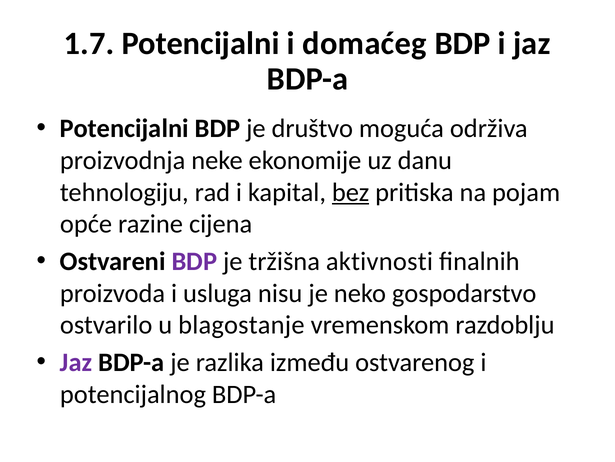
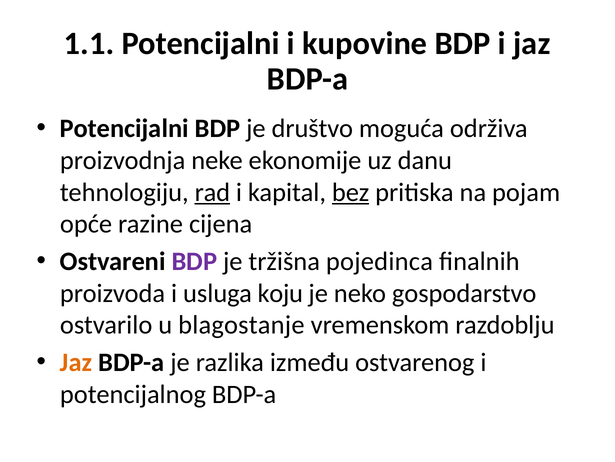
1.7: 1.7 -> 1.1 (89, 44)
domaćeg: domaćeg -> kupovine (365, 44)
rad underline: none -> present (212, 192)
aktivnosti: aktivnosti -> pojedinca (379, 261)
nisu: nisu -> koju (280, 293)
Jaz colour: purple -> orange (76, 362)
